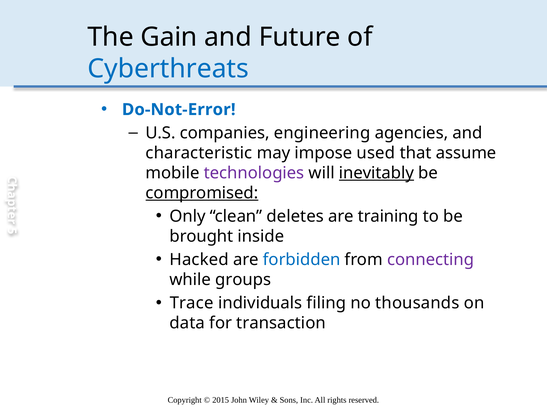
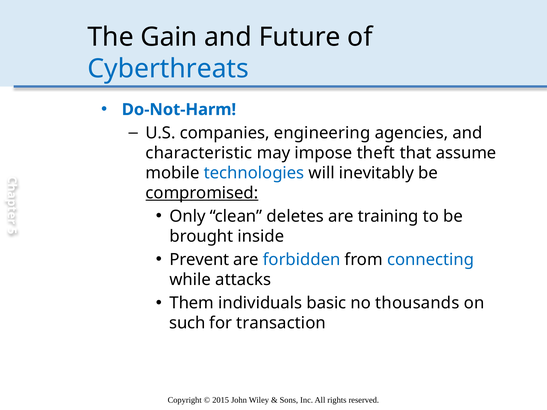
Do-Not-Error: Do-Not-Error -> Do-Not-Harm (179, 110)
used: used -> theft (376, 153)
technologies colour: purple -> blue (254, 173)
inevitably underline: present -> none (376, 173)
Hacked: Hacked -> Prevent (199, 260)
connecting colour: purple -> blue (431, 260)
groups: groups -> attacks (243, 280)
Trace: Trace -> Them (192, 303)
filing: filing -> basic (326, 303)
data: data -> such (187, 323)
